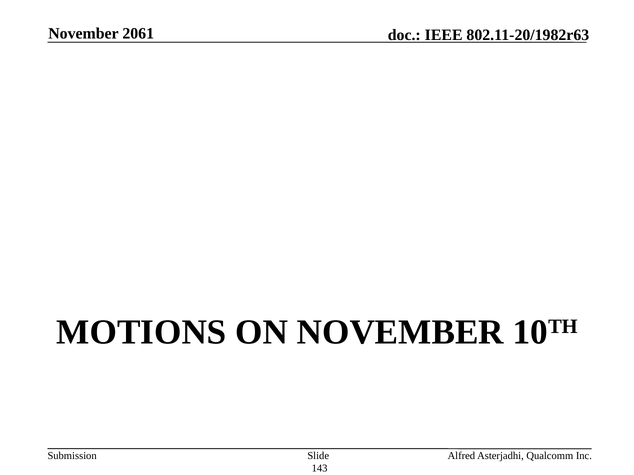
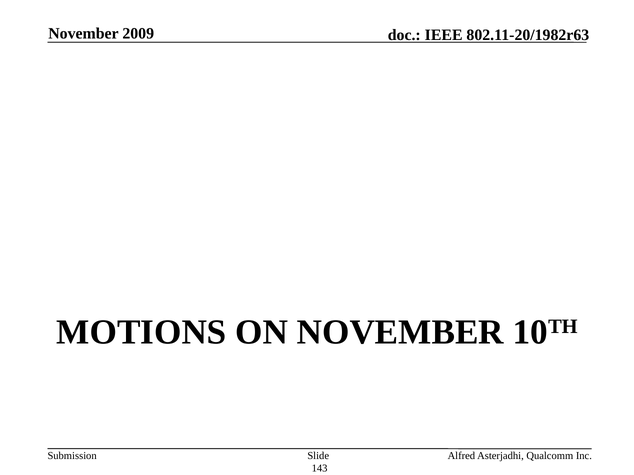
2061: 2061 -> 2009 (138, 34)
